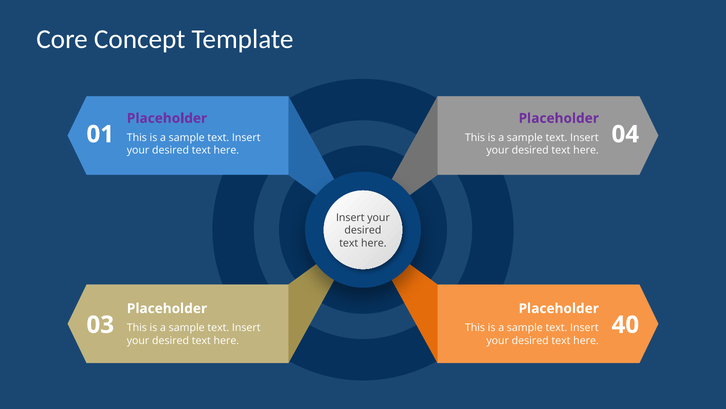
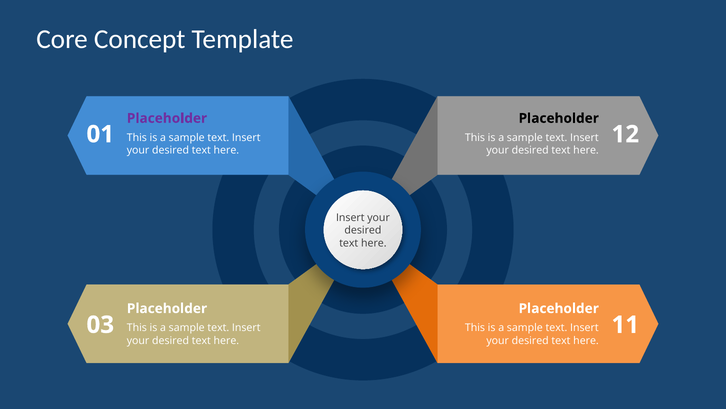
Placeholder colour: purple -> black (559, 118)
04: 04 -> 12 (625, 134)
40: 40 -> 11 (625, 324)
